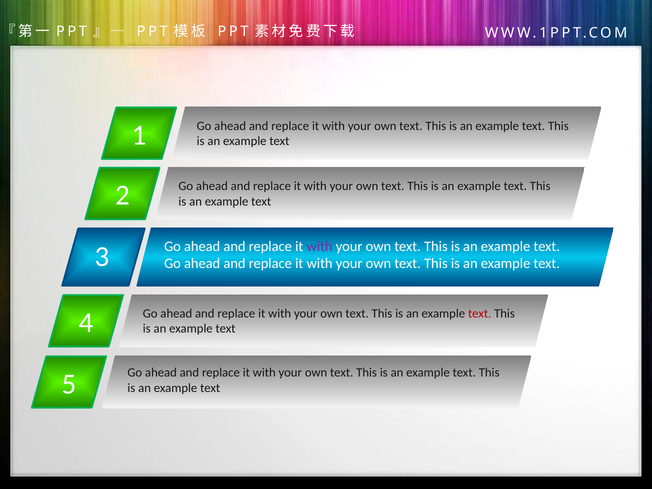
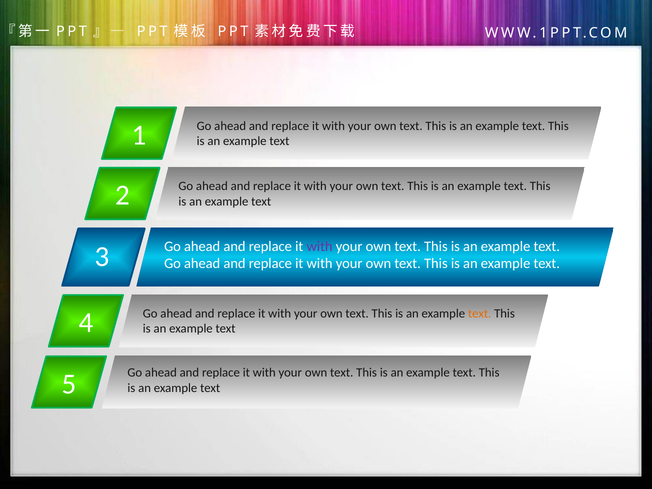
text colour: red -> orange (480, 314)
